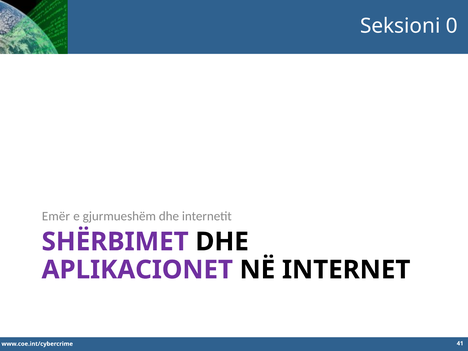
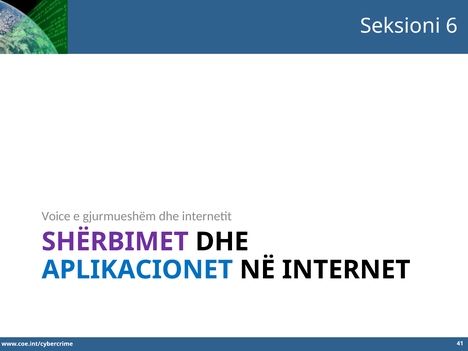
0: 0 -> 6 (452, 26)
Emër: Emër -> Voice (56, 216)
APLIKACIONET colour: purple -> blue (137, 270)
